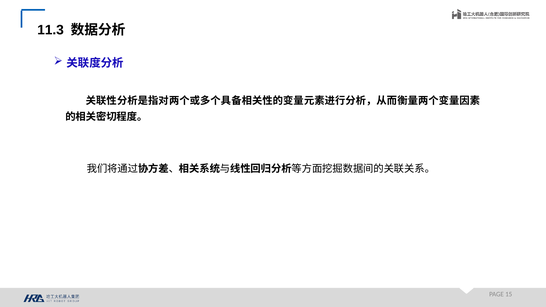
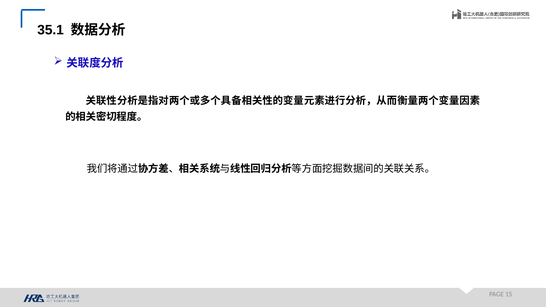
11.3: 11.3 -> 35.1 (51, 30)
